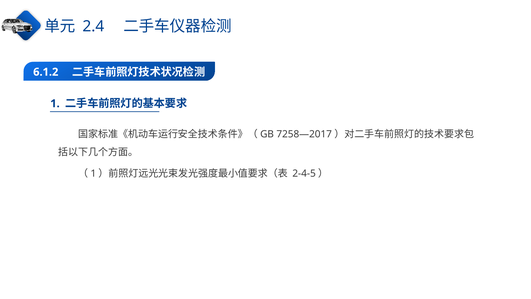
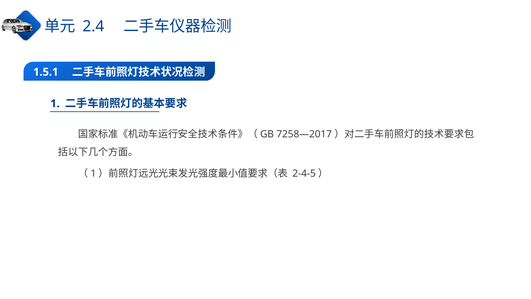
6.1.2: 6.1.2 -> 1.5.1 (46, 72)
